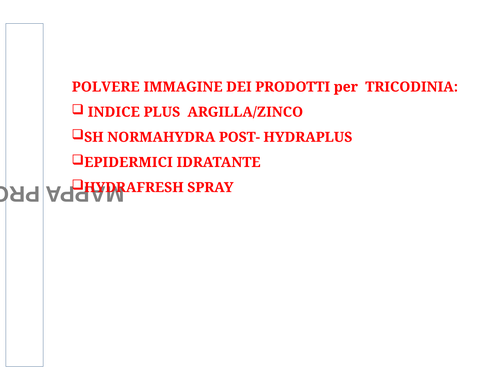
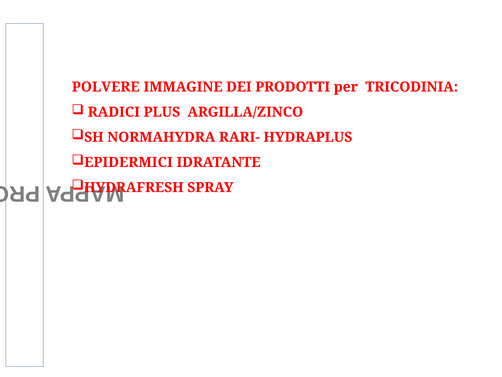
INDICE: INDICE -> RADICI (114, 112)
POST-: POST- -> RARI- (239, 137)
